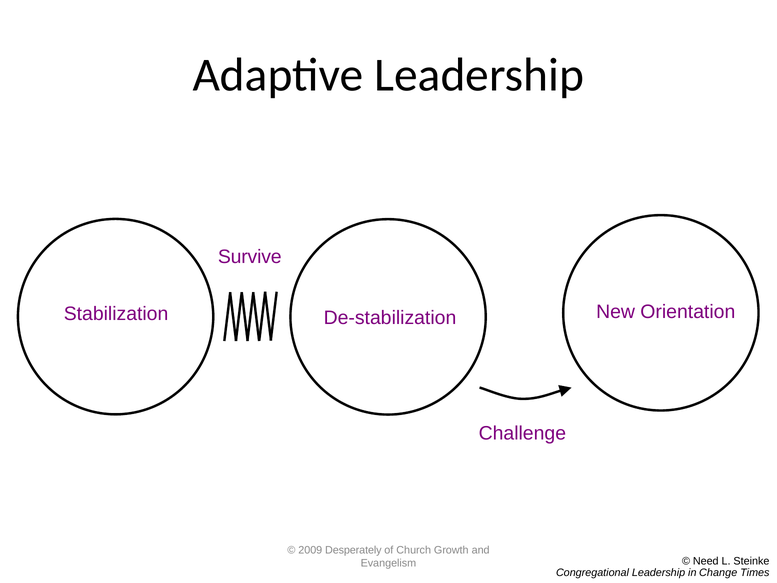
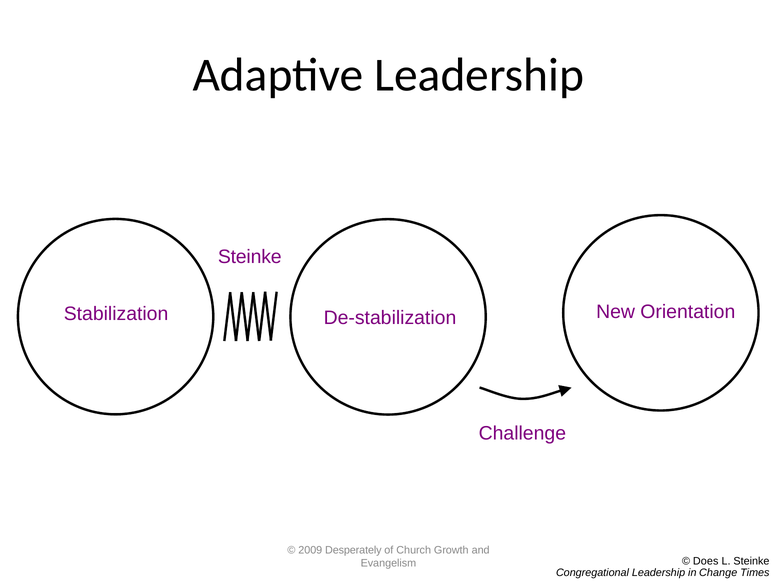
Survive: Survive -> Steinke (250, 257)
Need: Need -> Does (706, 561)
